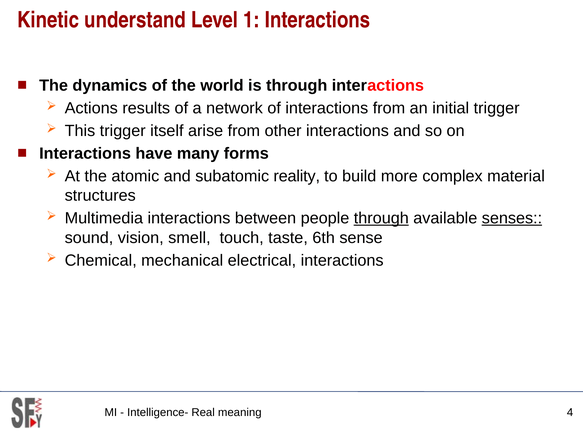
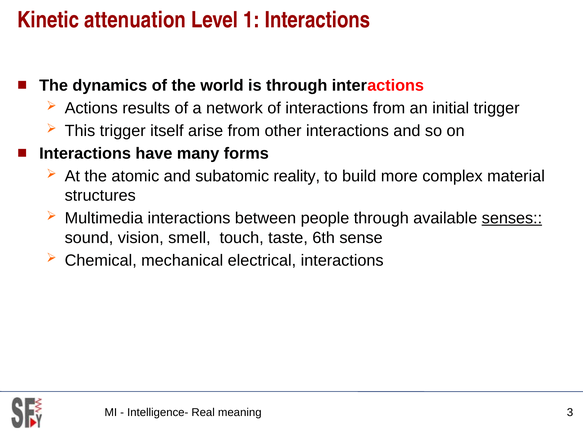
understand: understand -> attenuation (135, 20)
through underline: present -> none (381, 218)
4: 4 -> 3 (570, 413)
